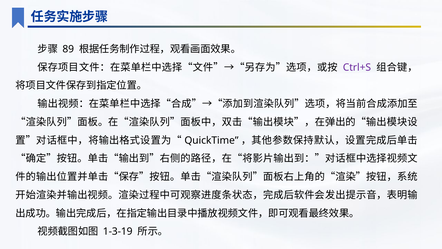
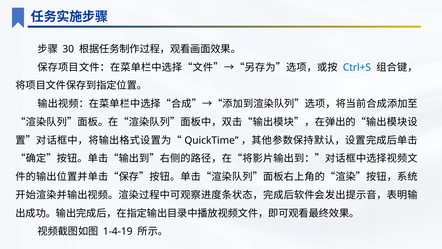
89: 89 -> 30 (68, 49)
Ctrl+S colour: purple -> blue (357, 67)
1-3-19: 1-3-19 -> 1-4-19 (118, 231)
